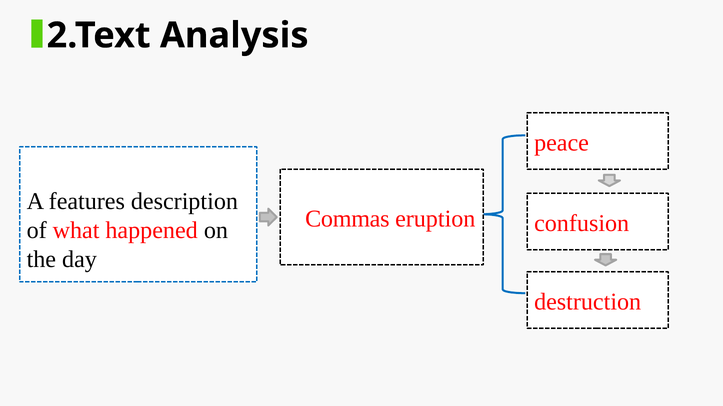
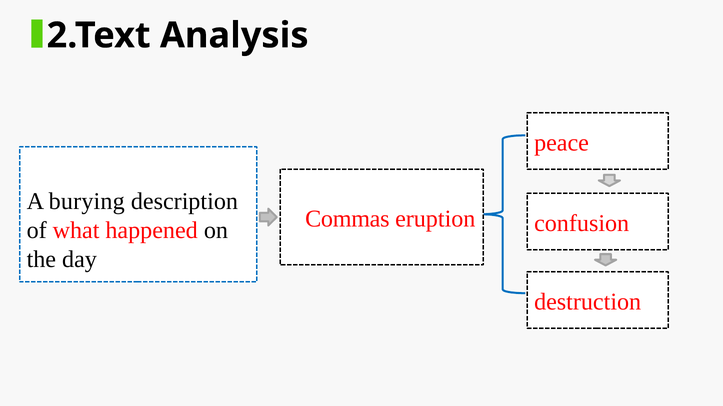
features: features -> burying (87, 202)
